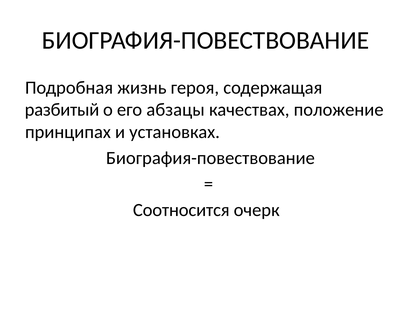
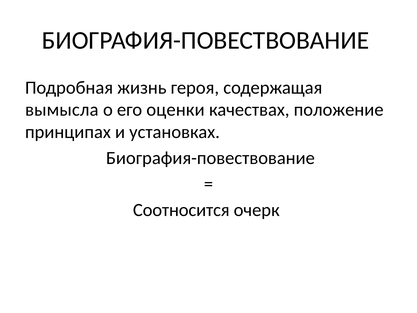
разбитый: разбитый -> вымысла (62, 110)
абзацы: абзацы -> оценки (176, 110)
